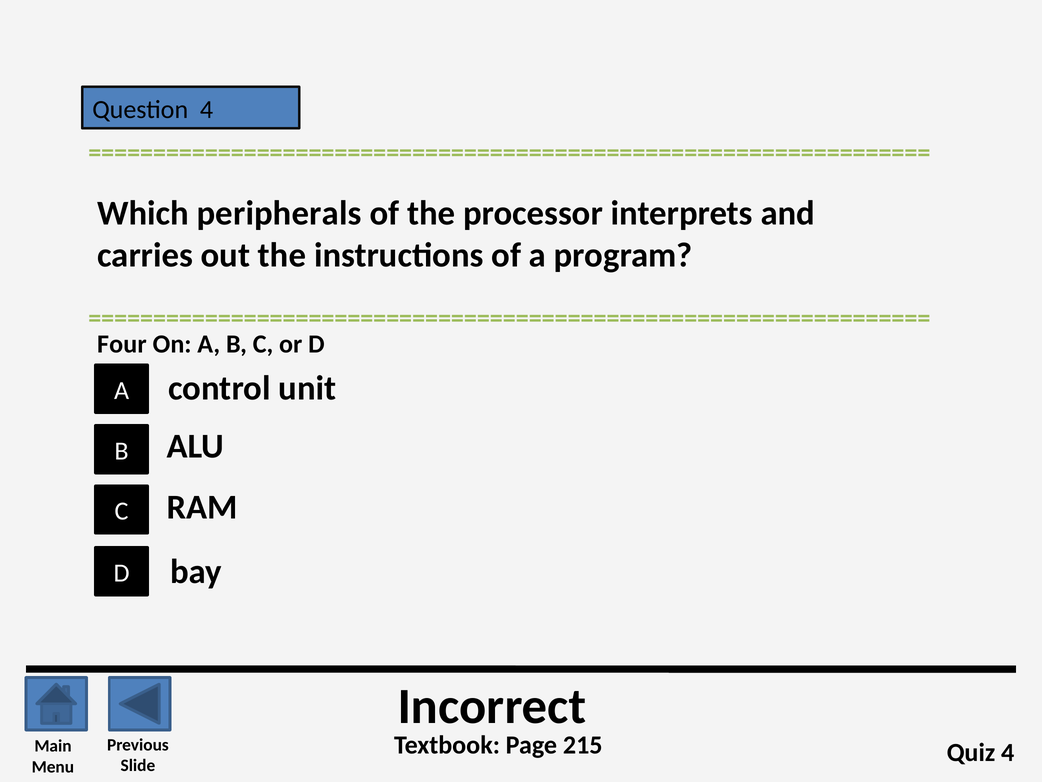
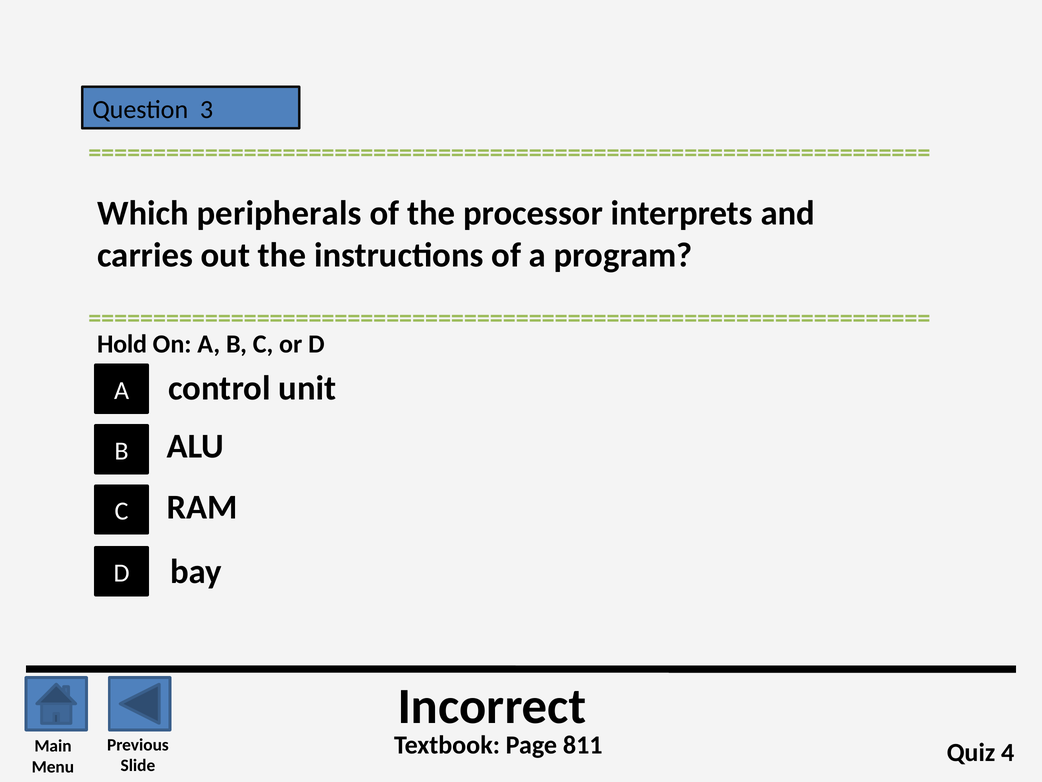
Question 4: 4 -> 3 (206, 109)
Four: Four -> Hold (122, 344)
215: 215 -> 811 (583, 745)
